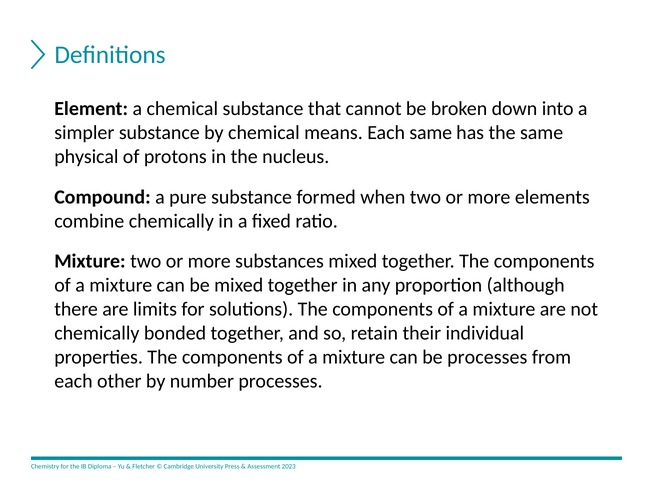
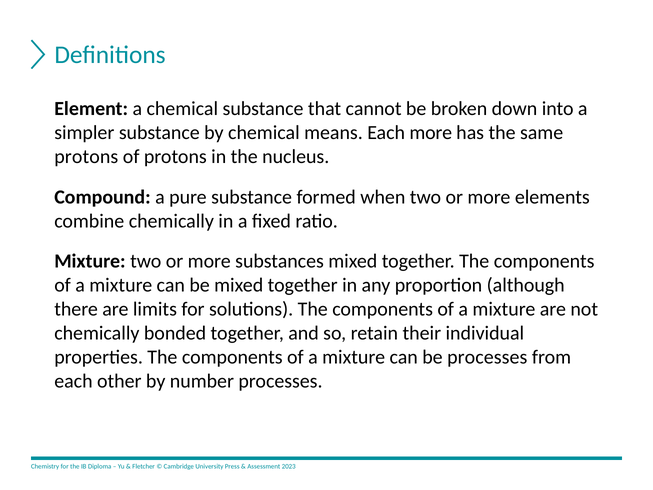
Each same: same -> more (431, 133)
physical: physical -> protons (86, 157)
